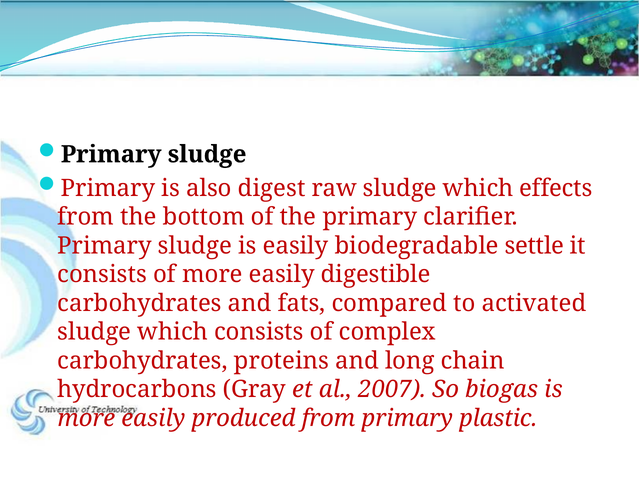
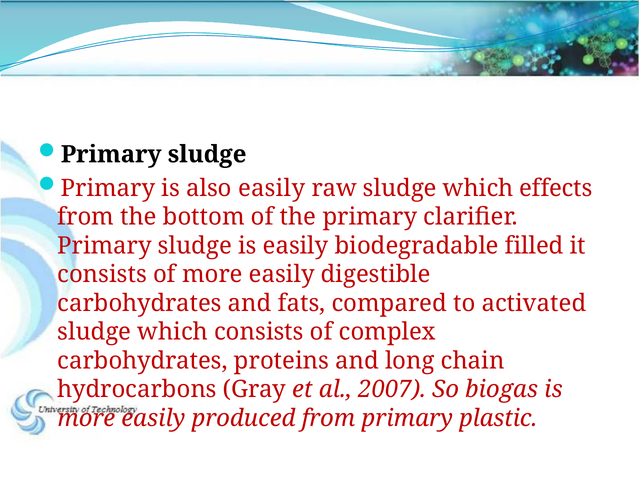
also digest: digest -> easily (272, 188)
settle: settle -> filled (534, 246)
